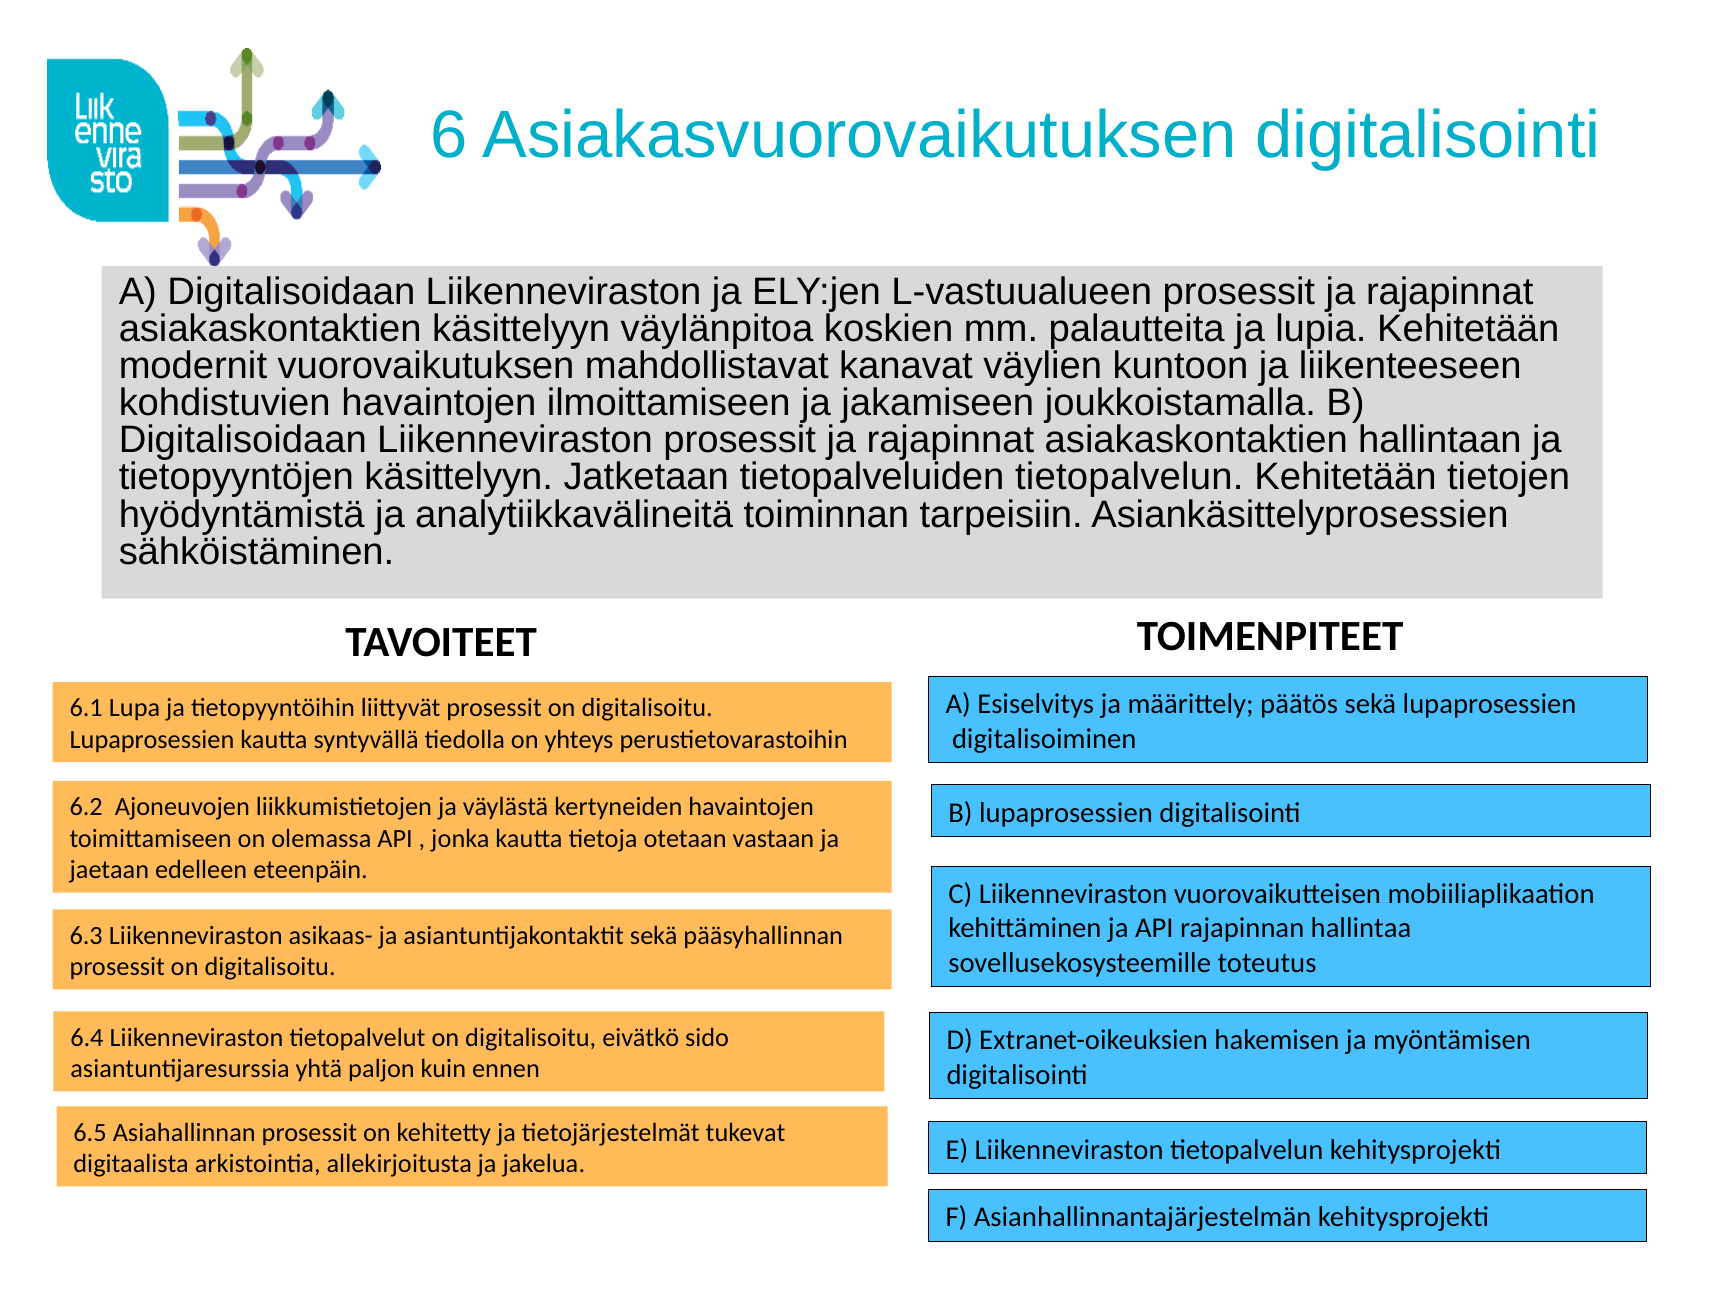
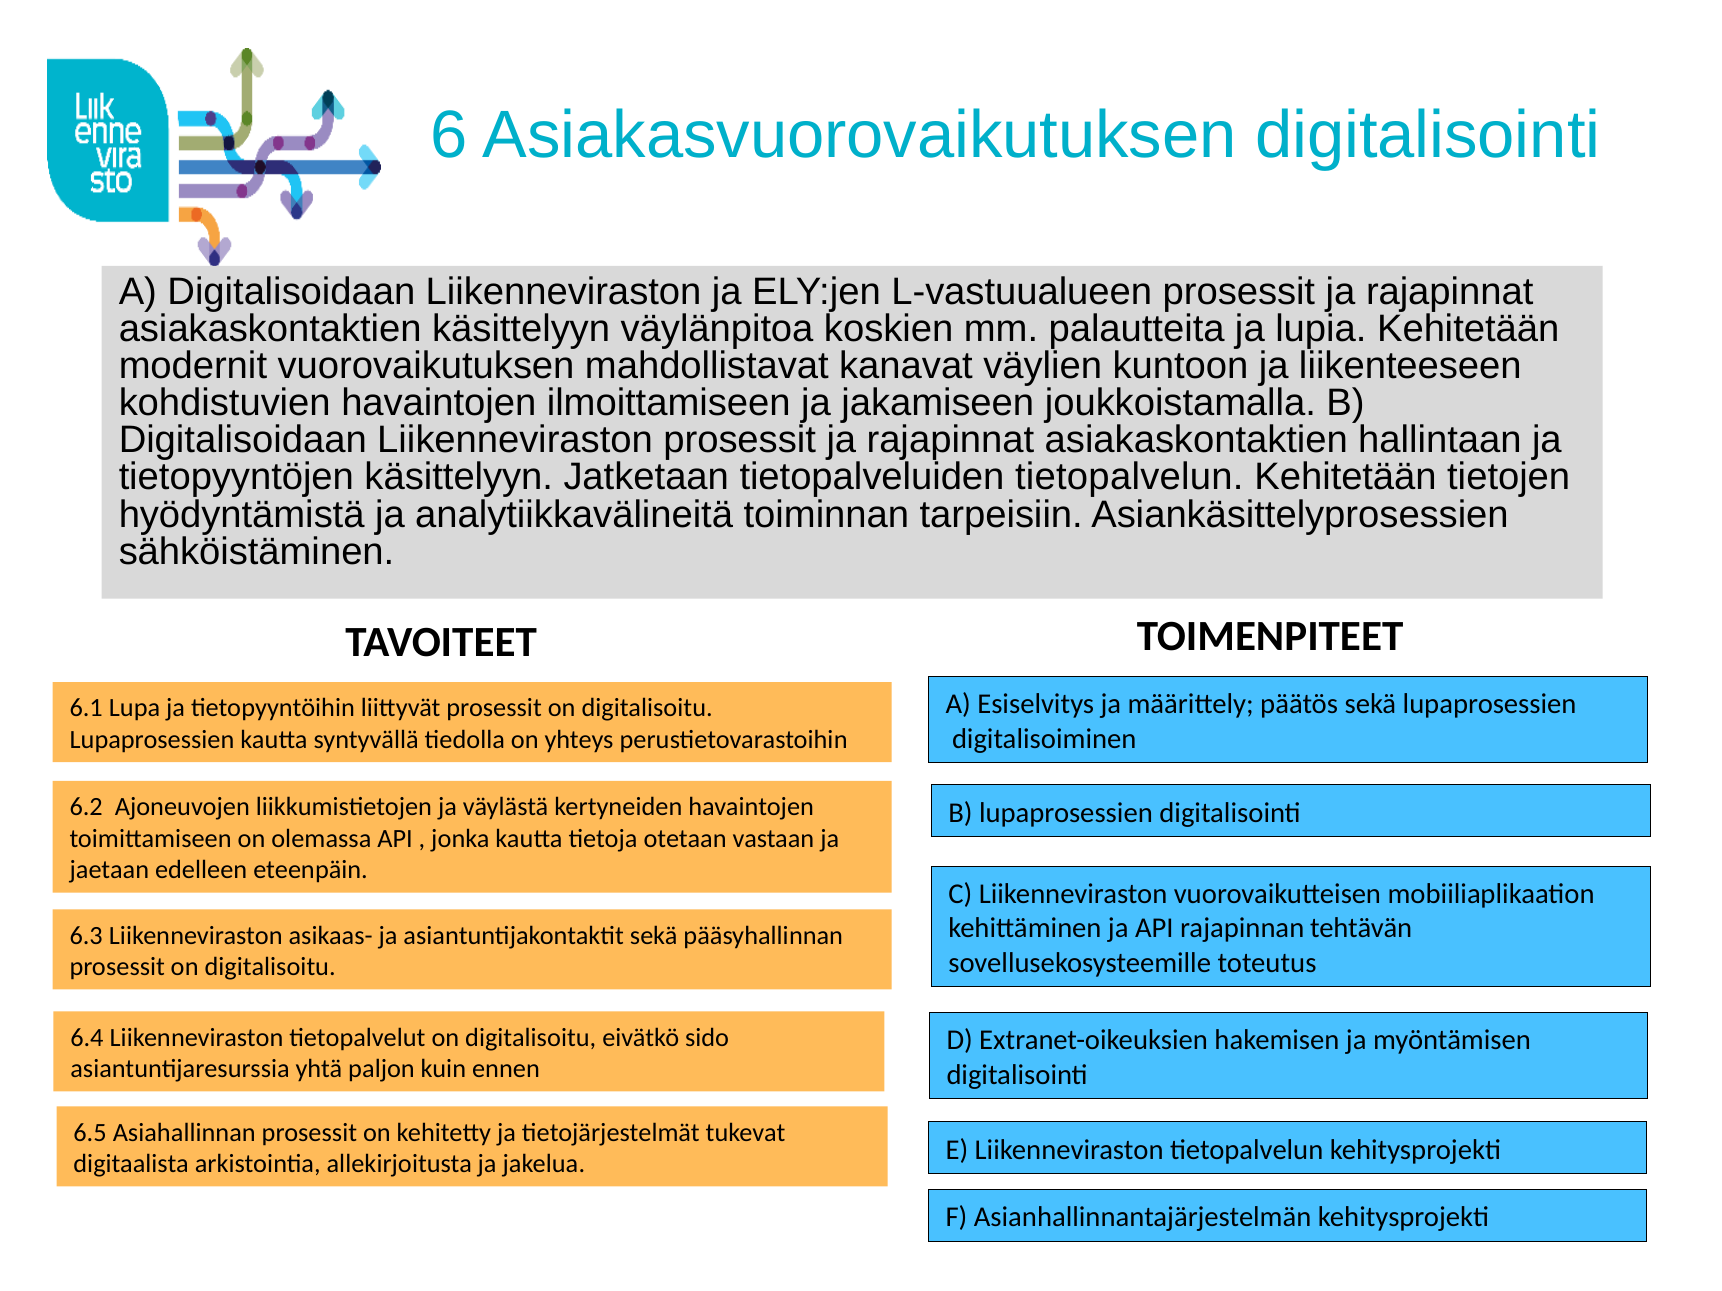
hallintaa: hallintaa -> tehtävän (1361, 929)
